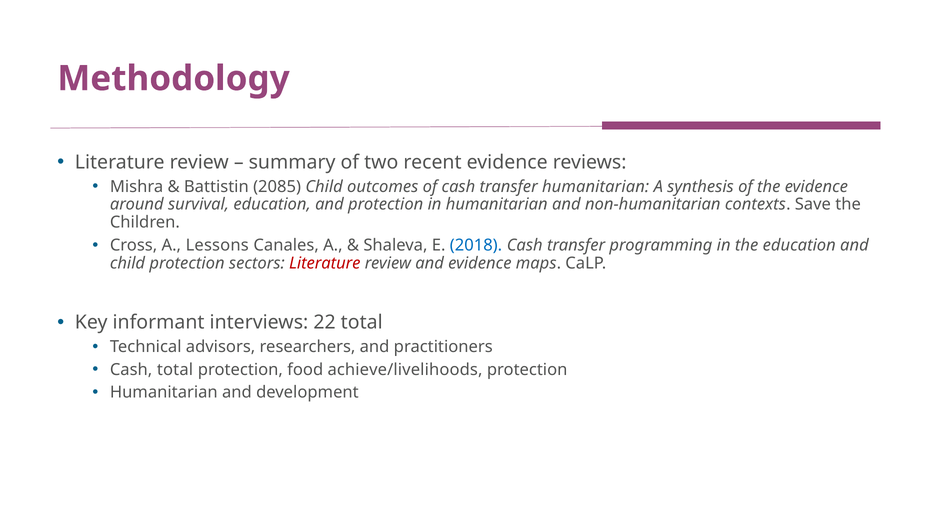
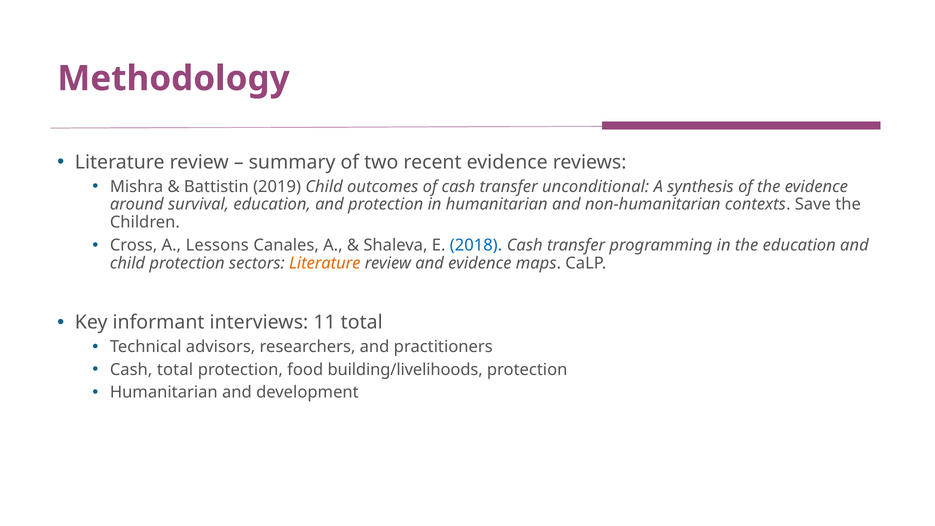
2085: 2085 -> 2019 (277, 187)
transfer humanitarian: humanitarian -> unconditional (596, 187)
Literature colour: red -> orange (325, 263)
22: 22 -> 11 (325, 322)
achieve/livelihoods: achieve/livelihoods -> building/livelihoods (405, 370)
